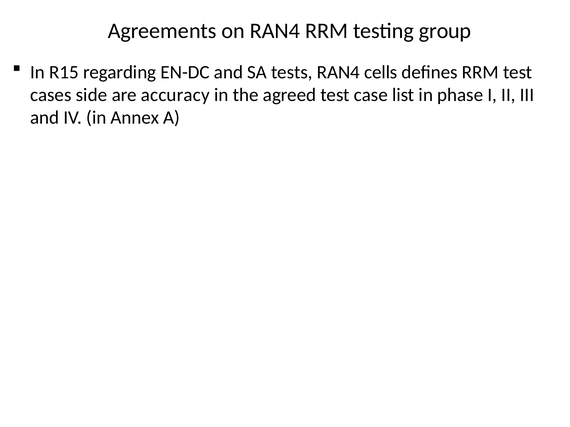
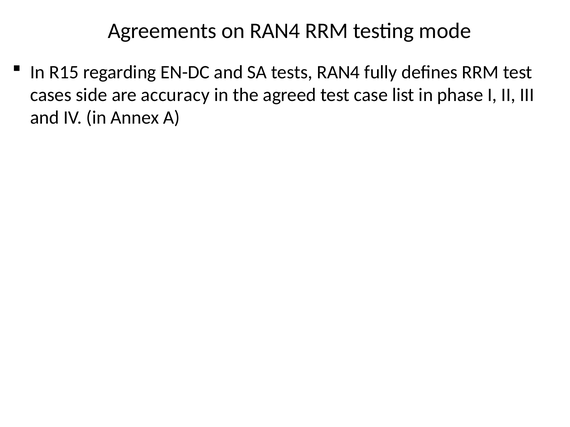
group: group -> mode (445, 31)
cells: cells -> fully (381, 72)
